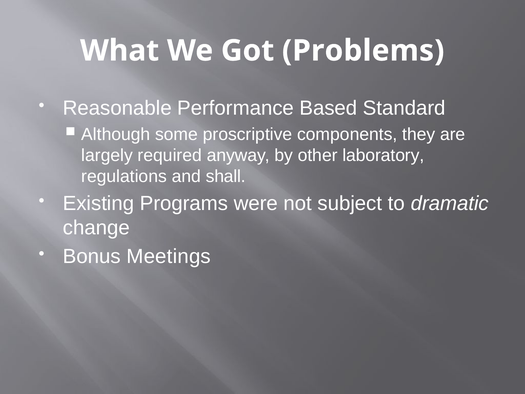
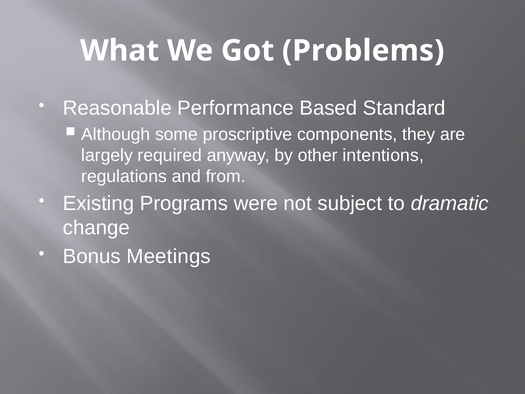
laboratory: laboratory -> intentions (383, 155)
shall: shall -> from (226, 176)
